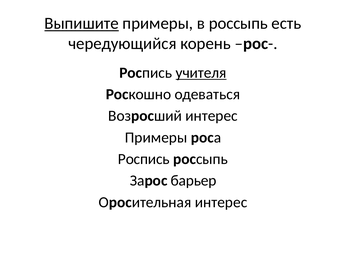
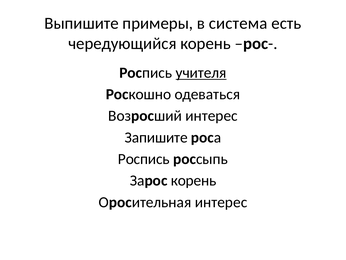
Выпишите underline: present -> none (82, 23)
в россыпь: россыпь -> система (238, 23)
Примеры: Примеры -> Запишите (156, 137)
Зарос барьер: барьер -> корень (194, 180)
